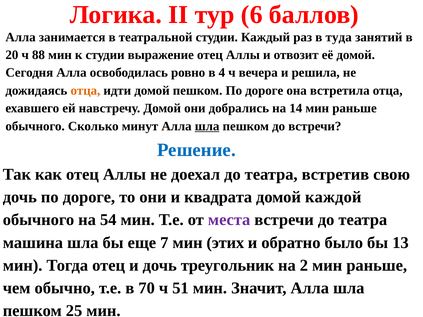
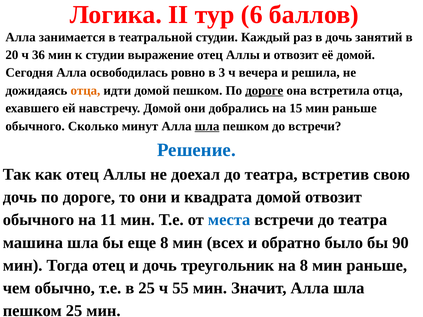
в туда: туда -> дочь (339, 37)
88: 88 -> 36 (38, 55)
4: 4 -> 3 (222, 73)
дороге underline: none -> present (264, 91)
14: 14 -> 15 (296, 108)
домой каждой: каждой -> отвозит (333, 197)
54: 54 -> 11 (108, 220)
места colour: purple -> blue (229, 220)
еще 7: 7 -> 8 (164, 243)
этих: этих -> всех (225, 243)
13: 13 -> 90 (400, 243)
на 2: 2 -> 8 (304, 265)
в 70: 70 -> 25 (147, 288)
51: 51 -> 55 (180, 288)
